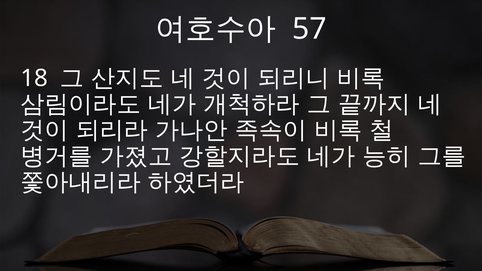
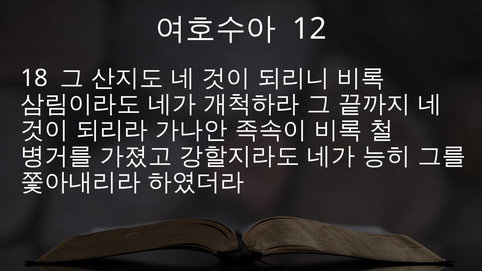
57: 57 -> 12 (309, 29)
